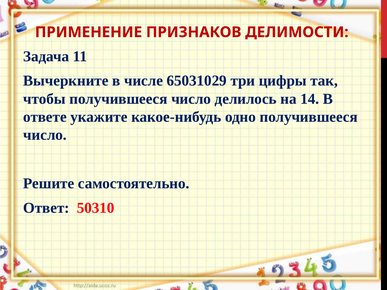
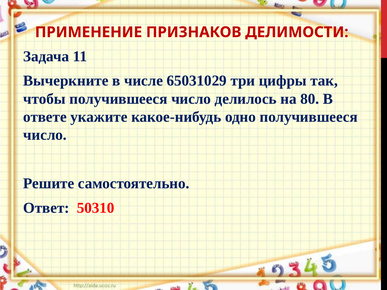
14: 14 -> 80 (310, 99)
